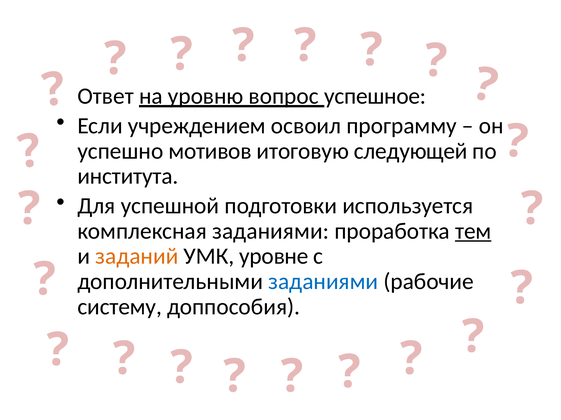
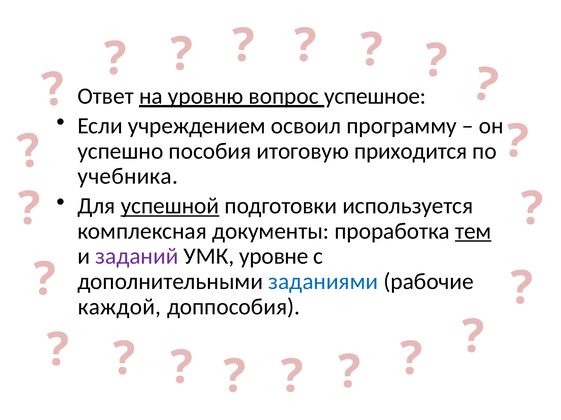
мотивов: мотивов -> пособия (210, 151)
следующей: следующей -> приходится (411, 151)
института: института -> учебника (128, 177)
успешной underline: none -> present (170, 206)
комплексная заданиями: заданиями -> документы (271, 231)
заданий colour: orange -> purple (137, 257)
систему: систему -> каждой (119, 307)
